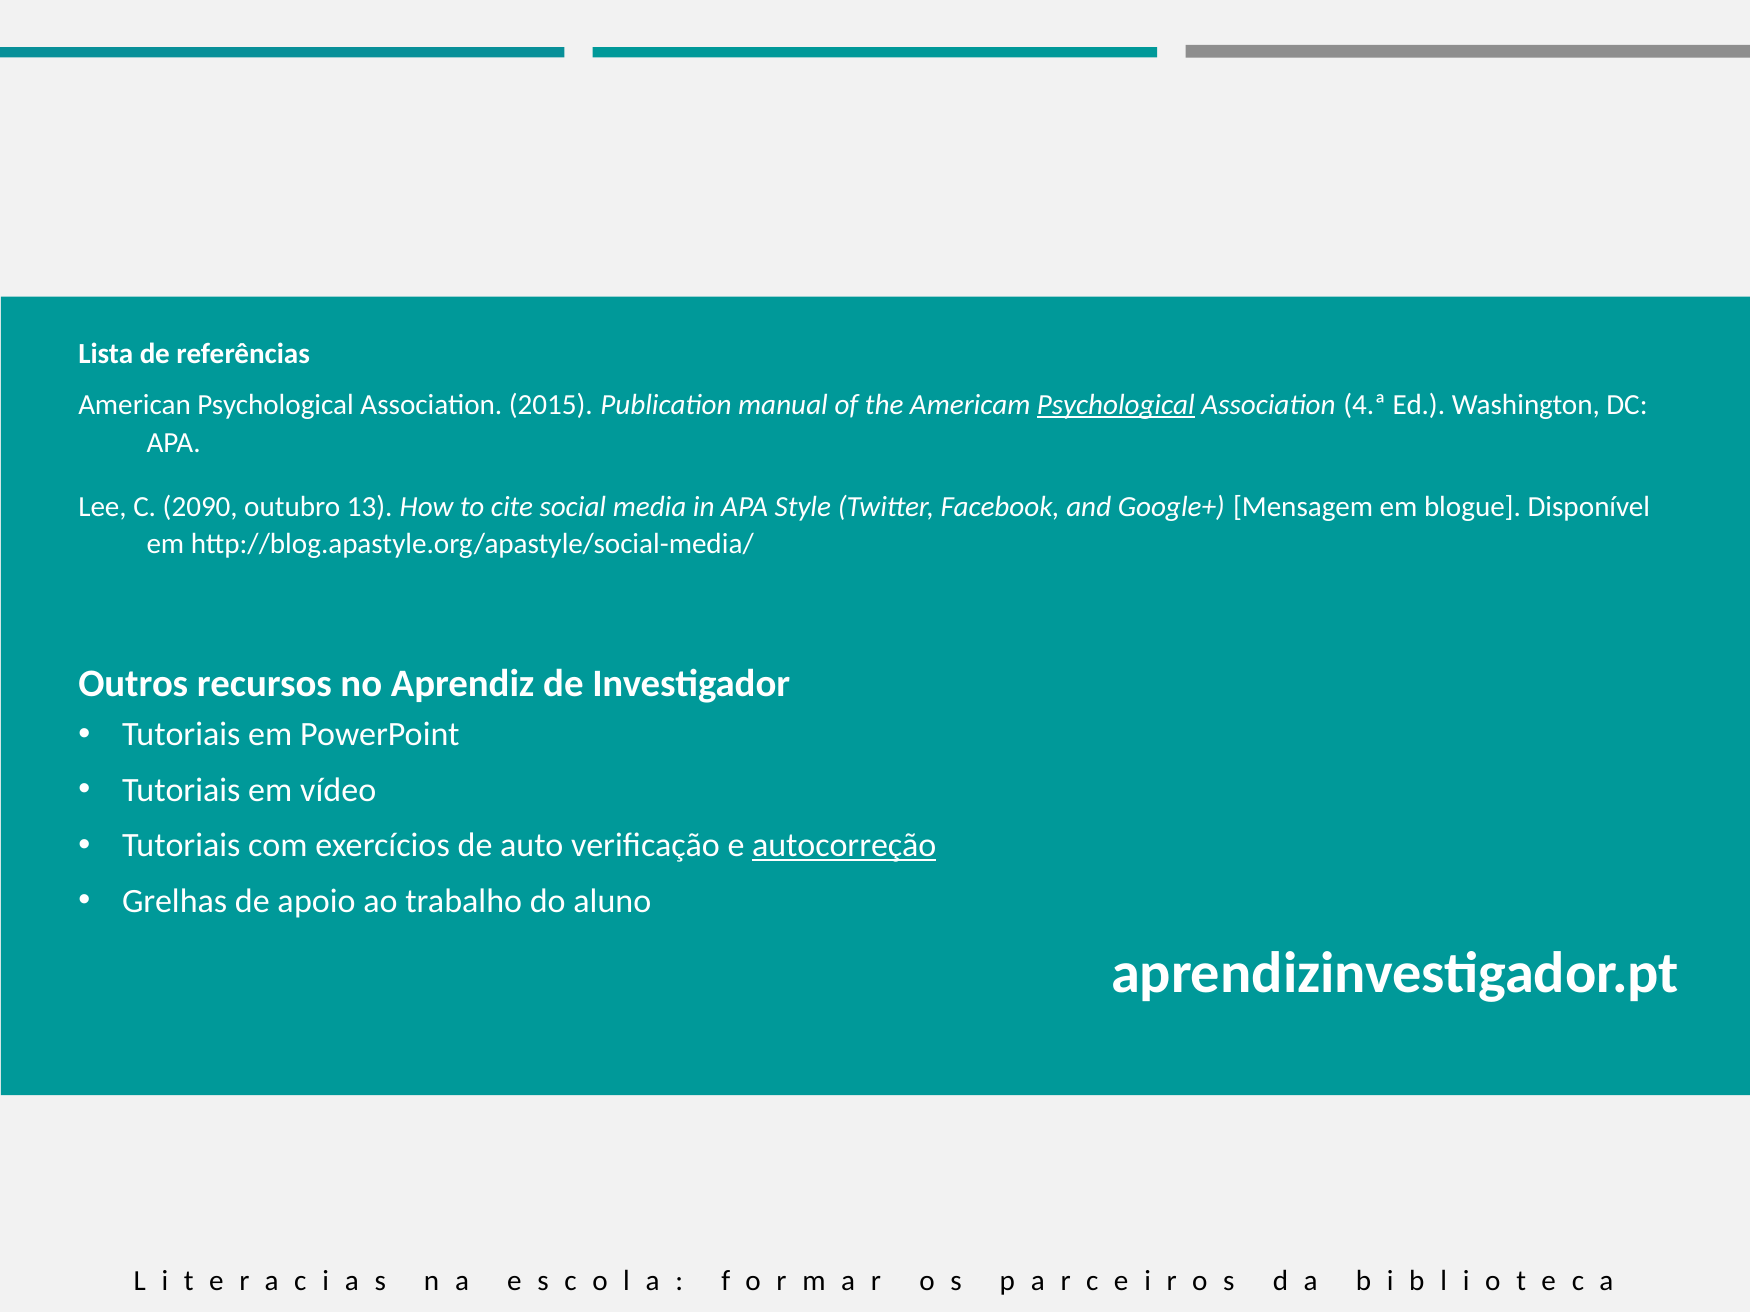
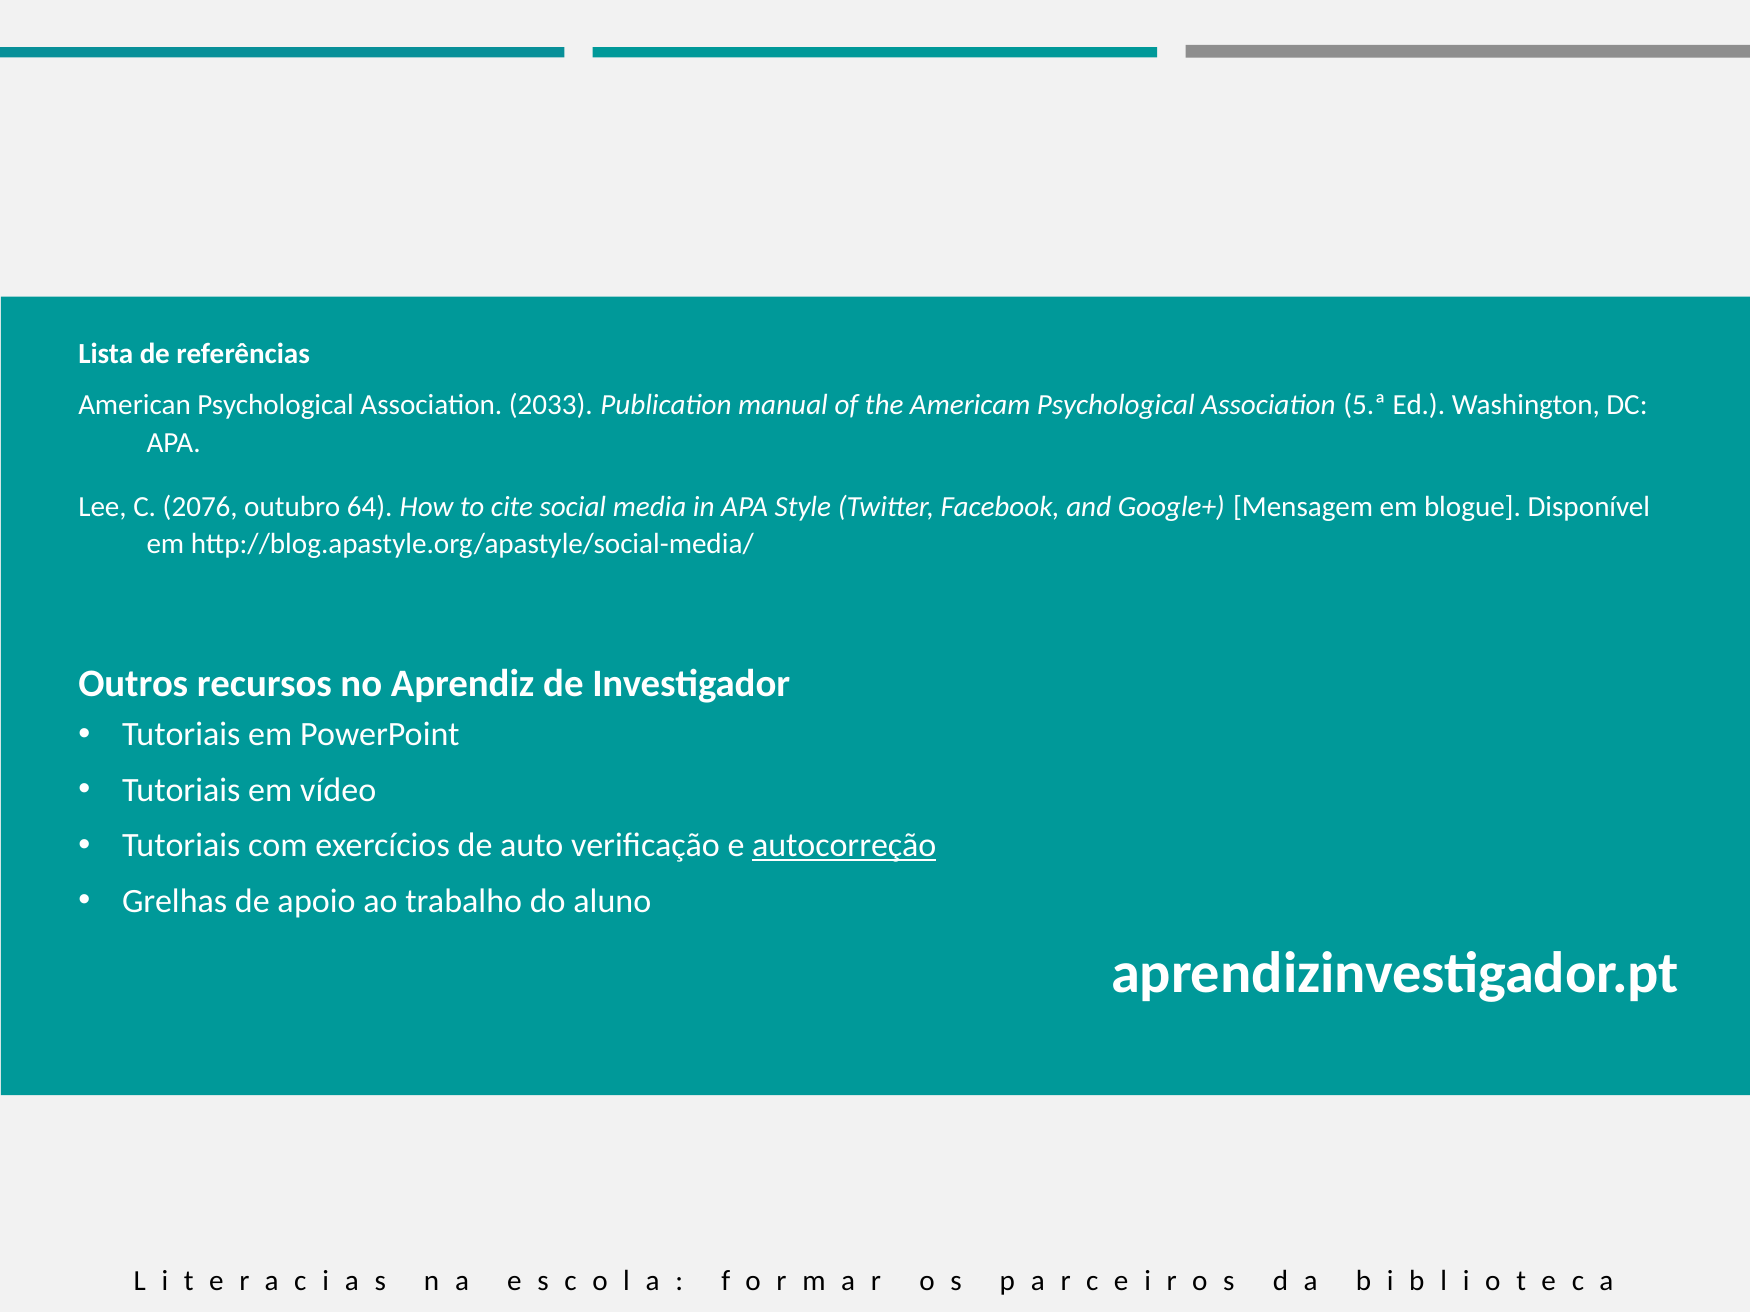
2015: 2015 -> 2033 (551, 405)
Psychological underline: present -> none (1116, 405)
4.ª: 4.ª -> 5.ª (1365, 405)
2090: 2090 -> 2076 (200, 507)
13: 13 -> 64 (370, 507)
